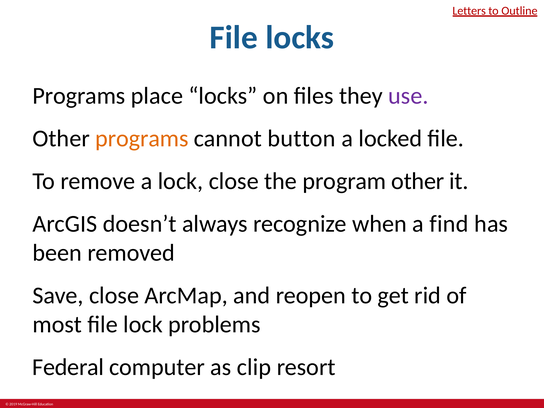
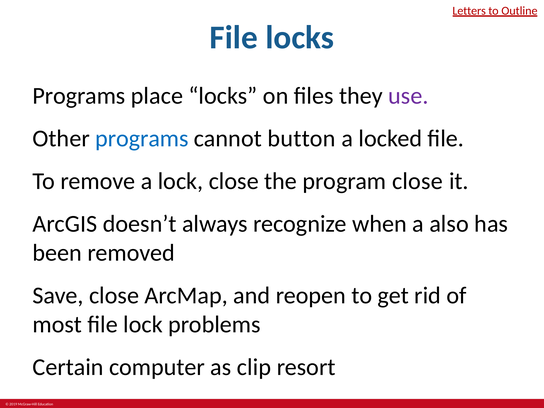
programs colour: orange -> blue (142, 139)
program other: other -> close (418, 181)
find: find -> also (449, 224)
Federal: Federal -> Certain (68, 367)
